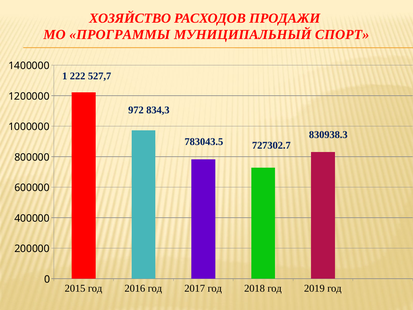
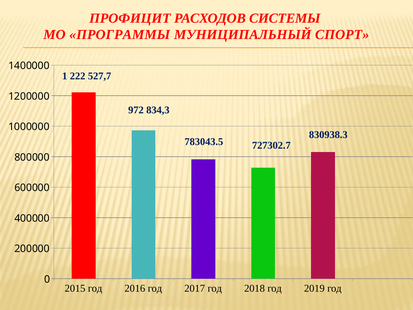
ХОЗЯЙСТВО: ХОЗЯЙСТВО -> ПРОФИЦИТ (130, 18)
ПРОДАЖИ: ПРОДАЖИ -> СИСТЕМЫ (285, 18)
